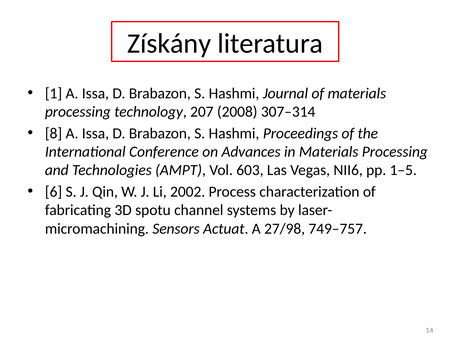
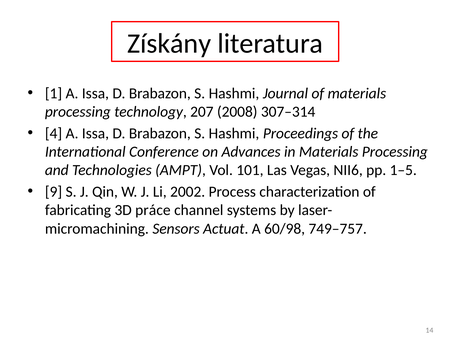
8: 8 -> 4 (54, 133)
603: 603 -> 101 (250, 170)
6: 6 -> 9 (54, 192)
spotu: spotu -> práce (153, 210)
27/98: 27/98 -> 60/98 (285, 228)
